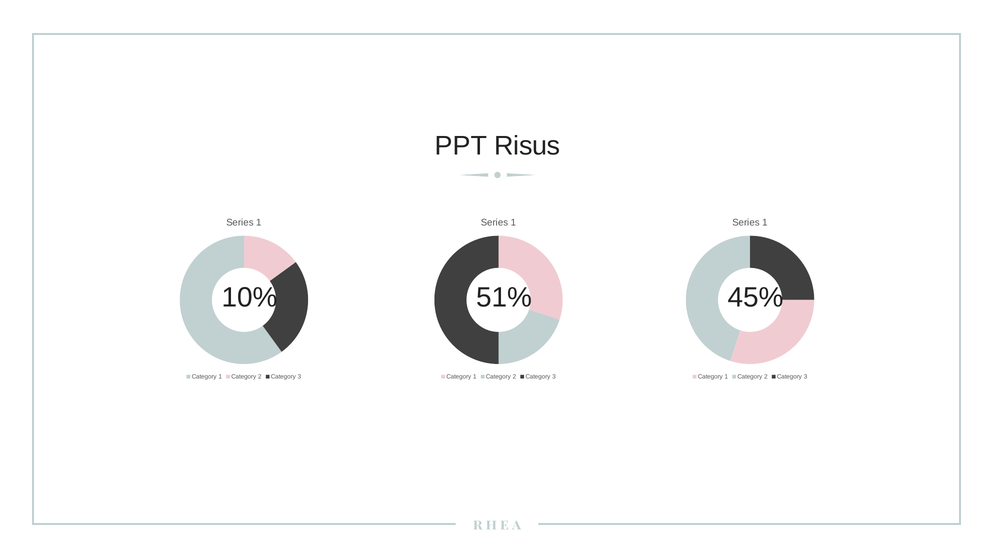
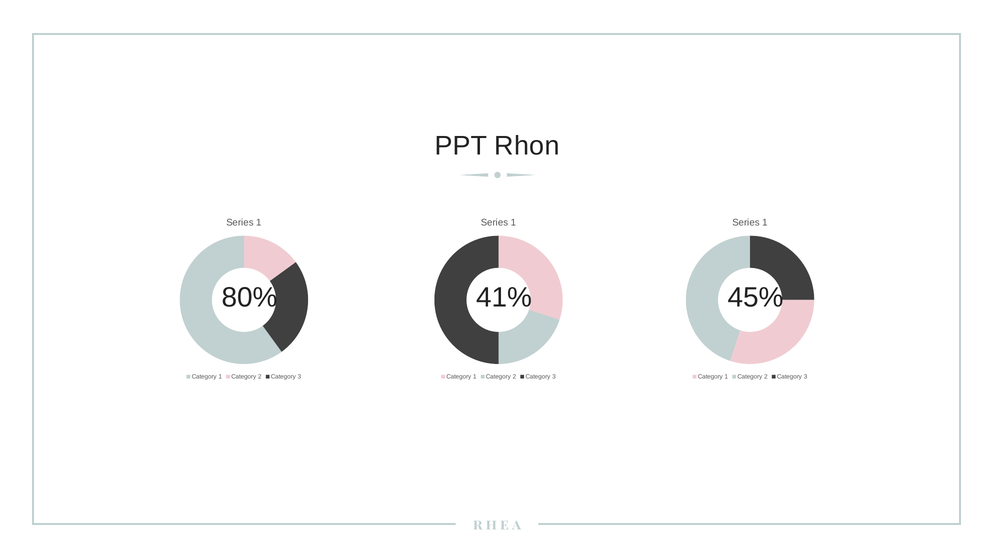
Risus: Risus -> Rhon (527, 146)
10%: 10% -> 80% (249, 297)
51%: 51% -> 41% (504, 297)
